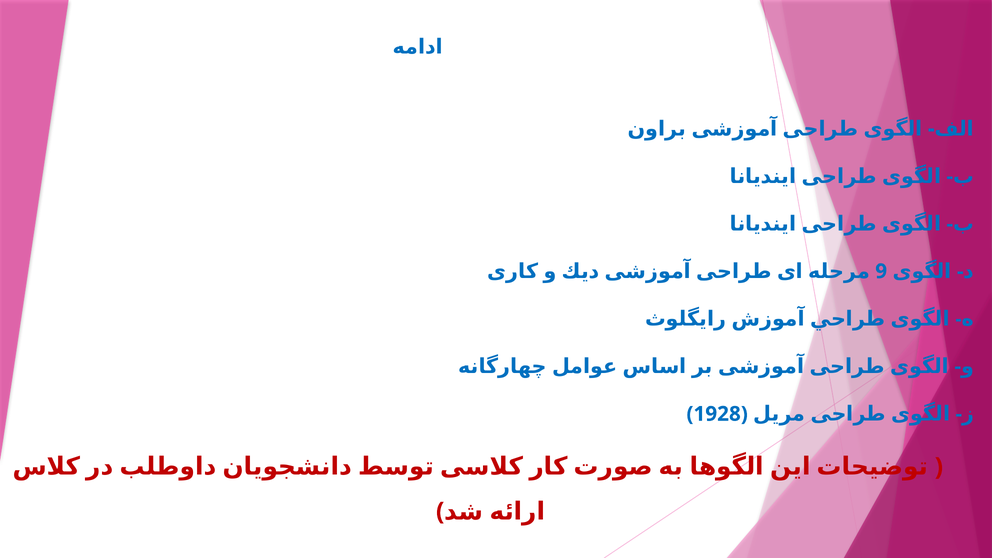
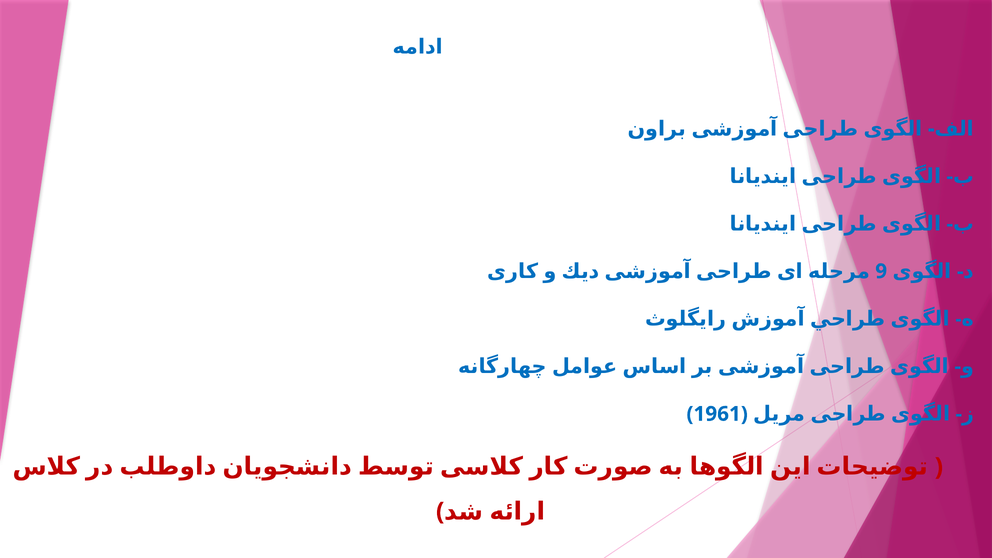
1928: 1928 -> 1961 (717, 414)
